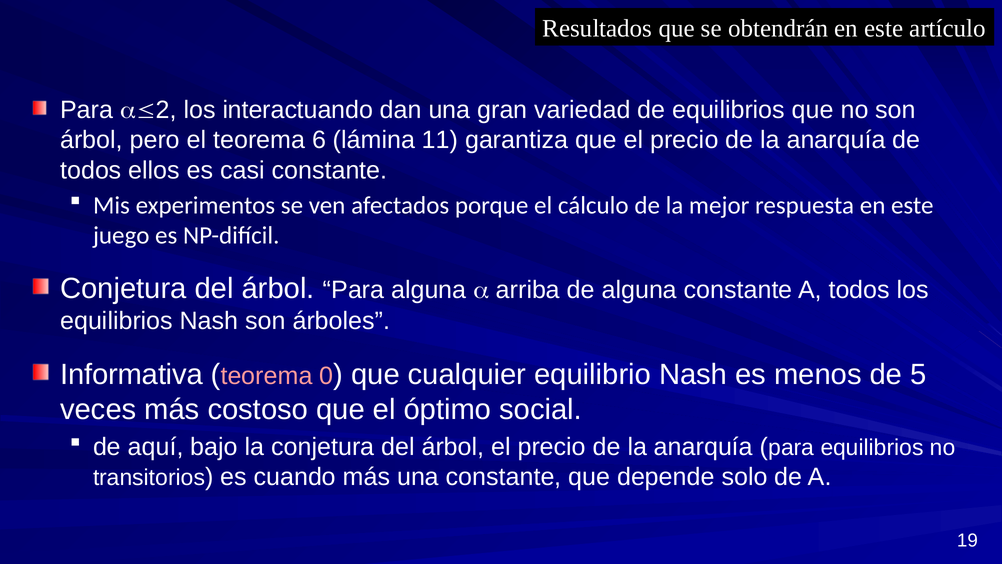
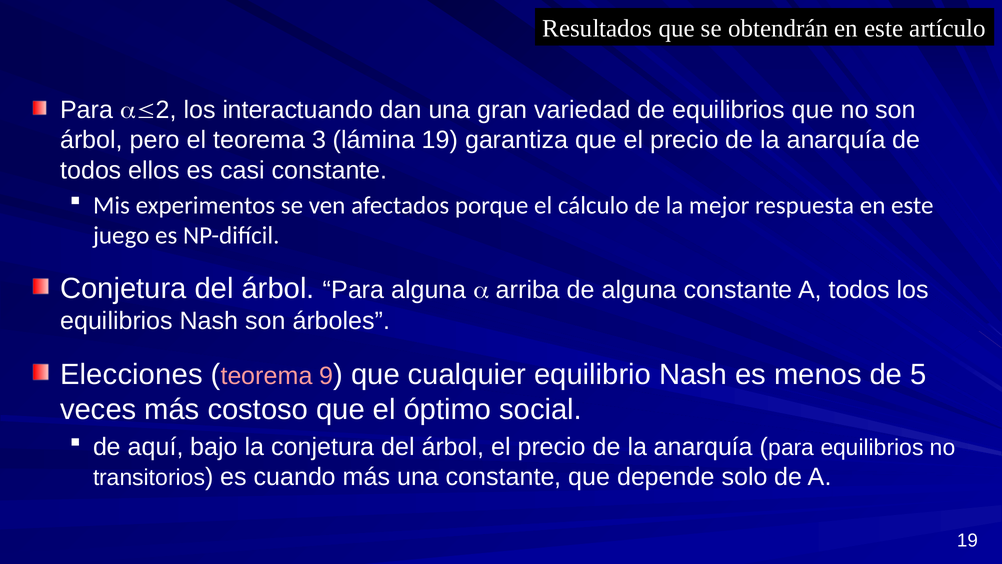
6: 6 -> 3 (319, 140)
lámina 11: 11 -> 19 (440, 140)
Informativa: Informativa -> Elecciones (131, 374)
0: 0 -> 9 (326, 376)
